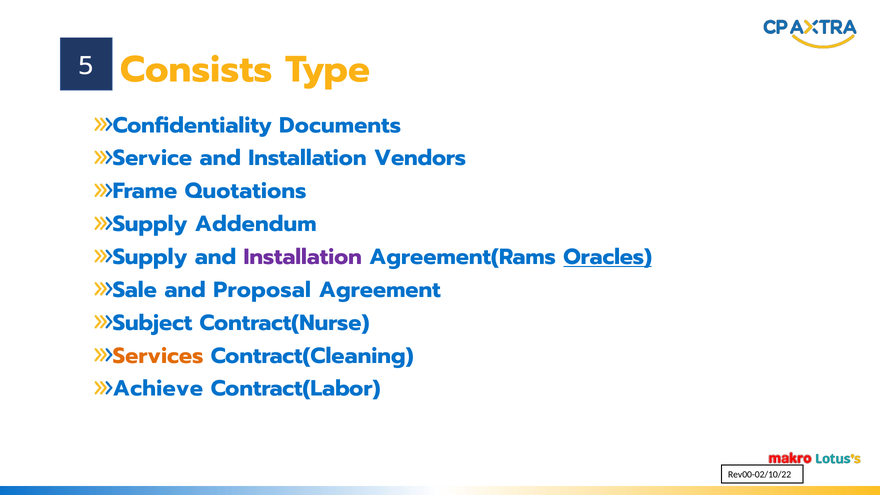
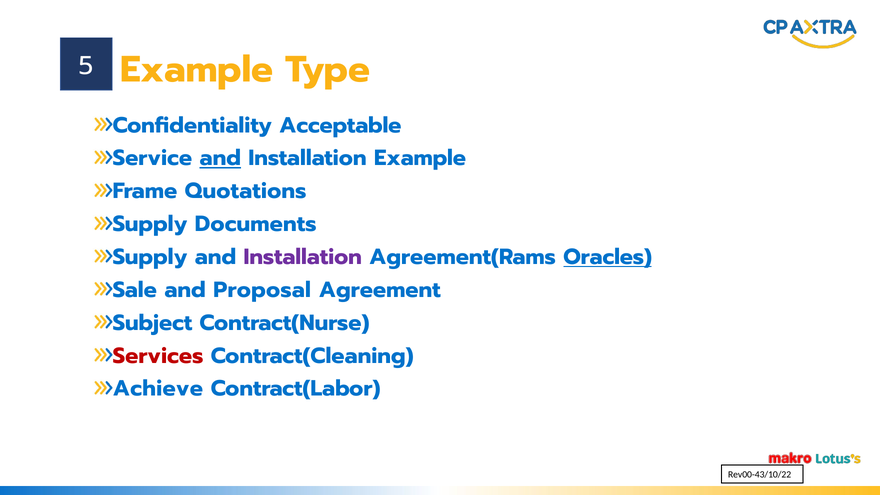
Consists: Consists -> Example (197, 70)
Documents: Documents -> Acceptable (340, 125)
and underline: none -> present (220, 158)
Installation Vendors: Vendors -> Example (420, 158)
Addendum: Addendum -> Documents (256, 224)
Services colour: orange -> red (158, 356)
Rev00-02/10/22: Rev00-02/10/22 -> Rev00-43/10/22 (760, 475)
